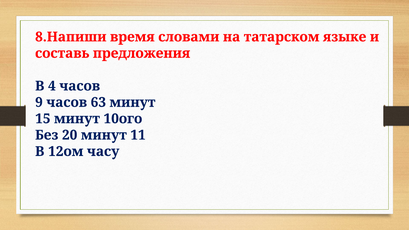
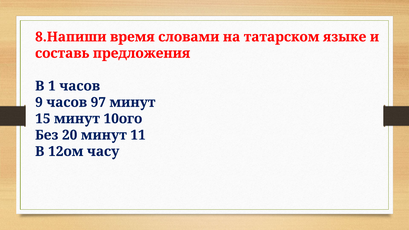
4: 4 -> 1 (52, 86)
63: 63 -> 97 (98, 102)
